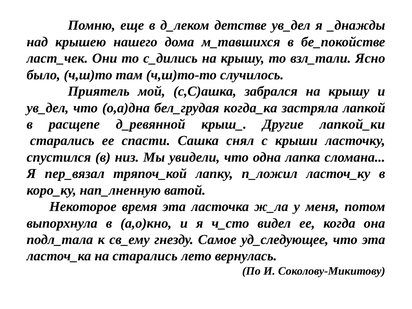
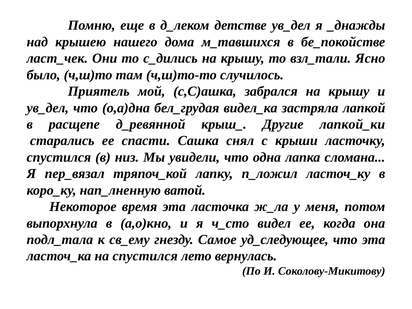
когда_ка: когда_ка -> видел_ка (251, 108)
на старались: старались -> спустился (145, 256)
